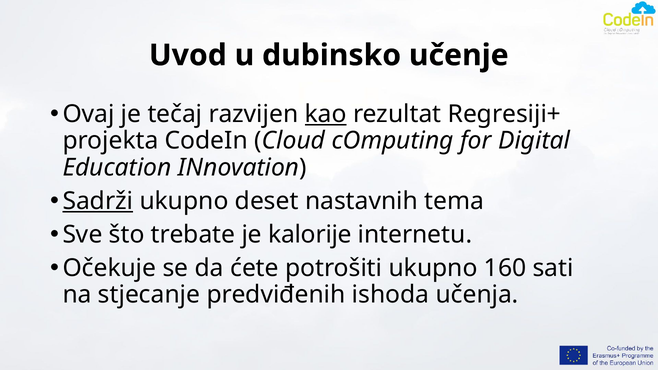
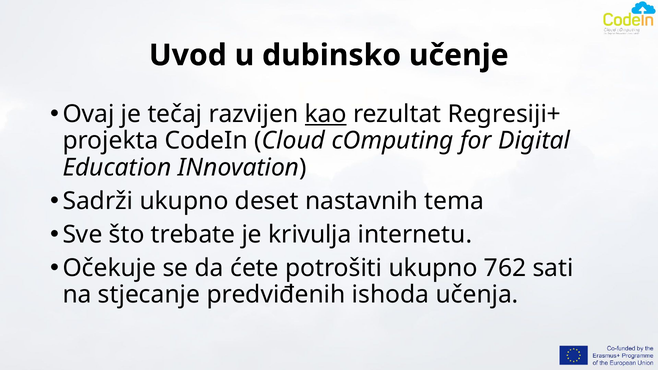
Sadrži underline: present -> none (98, 201)
kalorije: kalorije -> krivulja (310, 235)
160: 160 -> 762 (505, 268)
